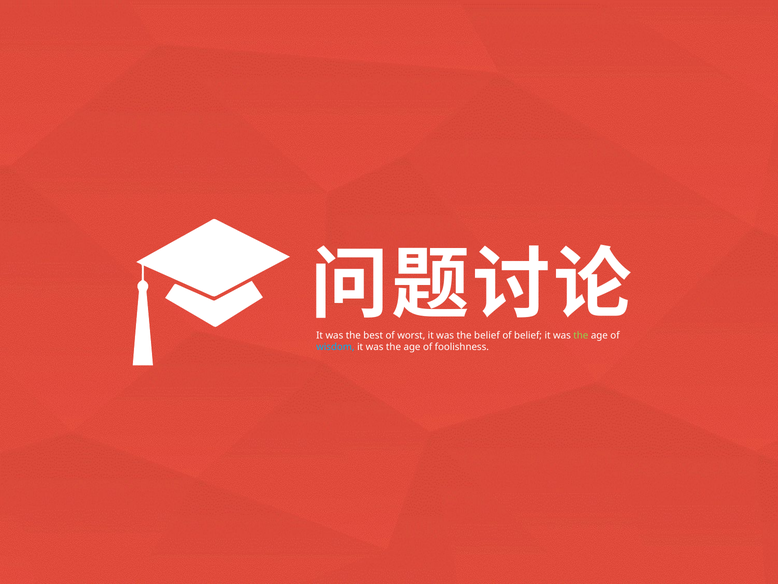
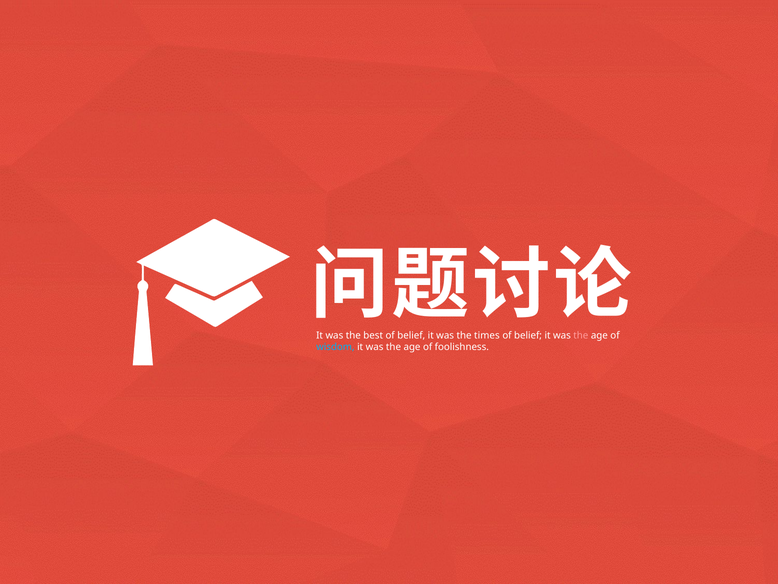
best of worst: worst -> belief (411, 335)
the belief: belief -> times (487, 335)
the colour: light green -> pink (581, 335)
